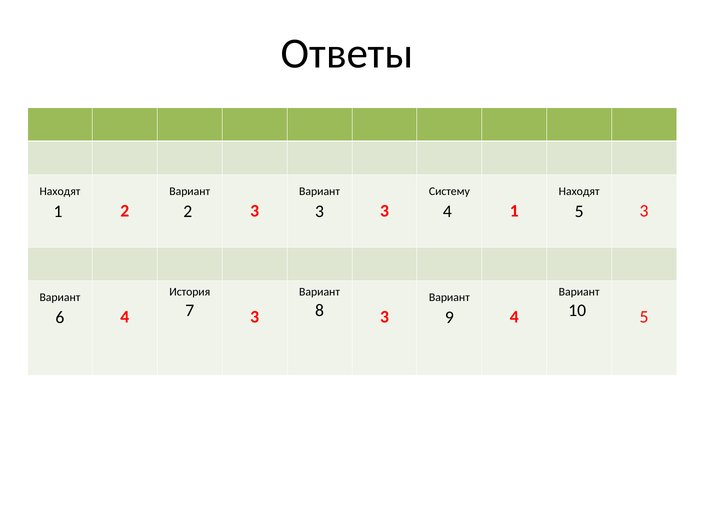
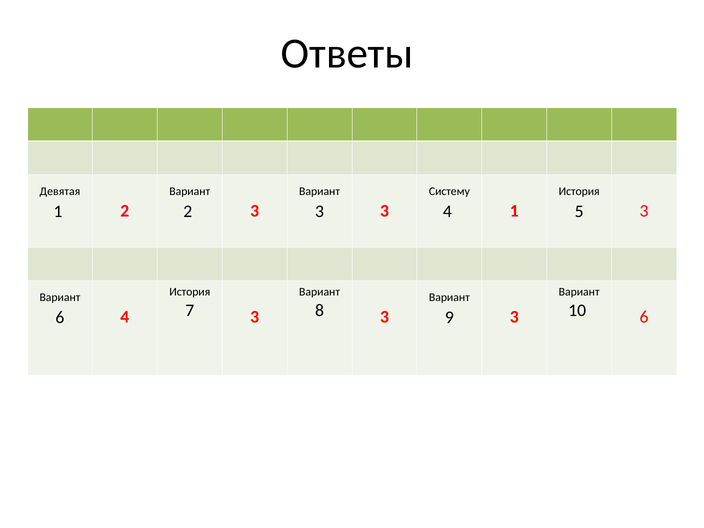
Находят: Находят -> Девятая (60, 191)
Находят: Находят -> История (579, 191)
10 5: 5 -> 6 (644, 317)
9 4: 4 -> 3 (514, 317)
